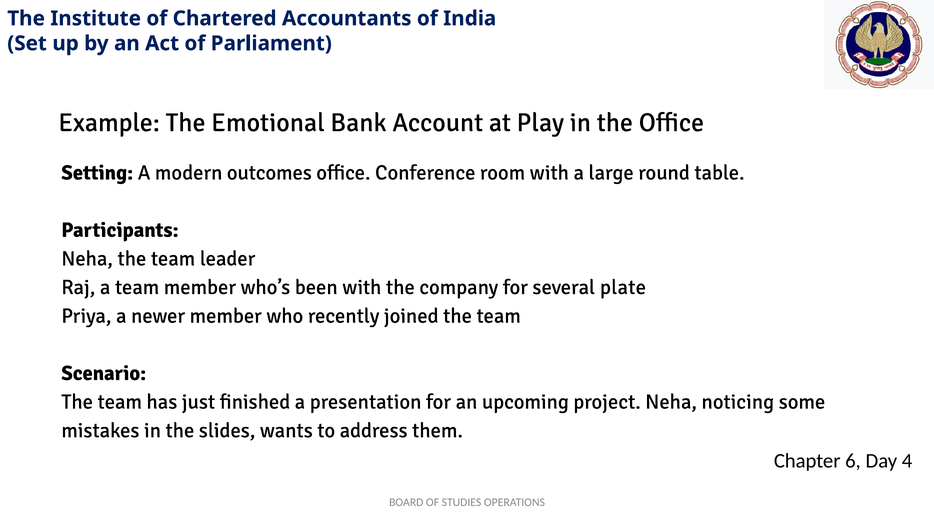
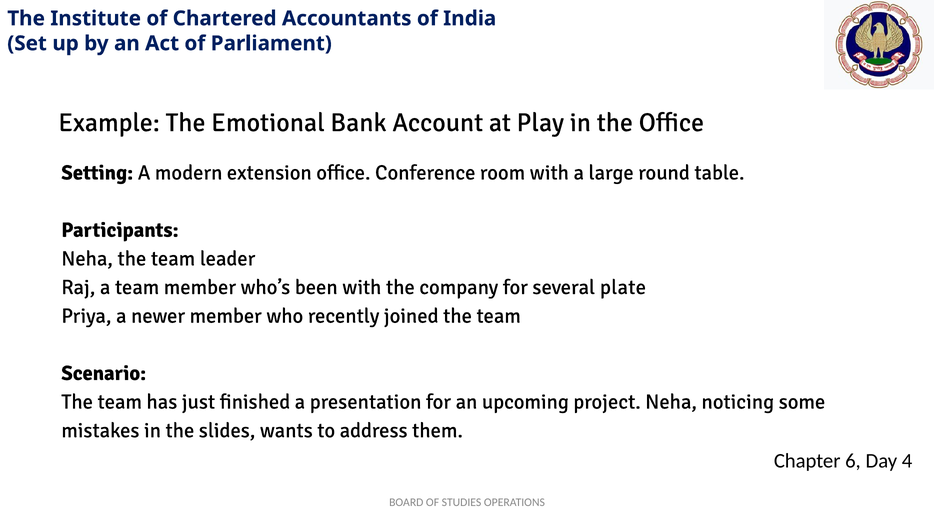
outcomes: outcomes -> extension (269, 172)
